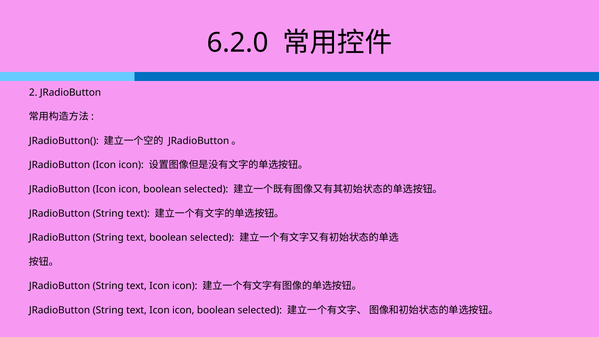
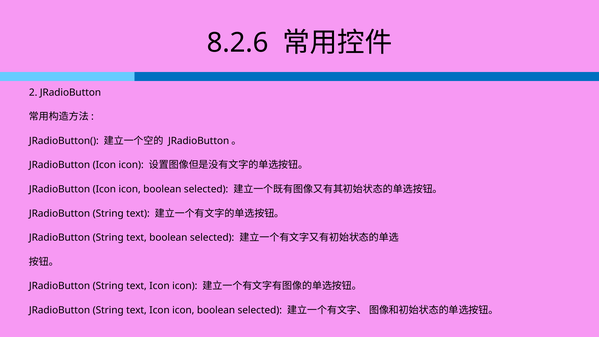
6.2.0: 6.2.0 -> 8.2.6 (238, 43)
